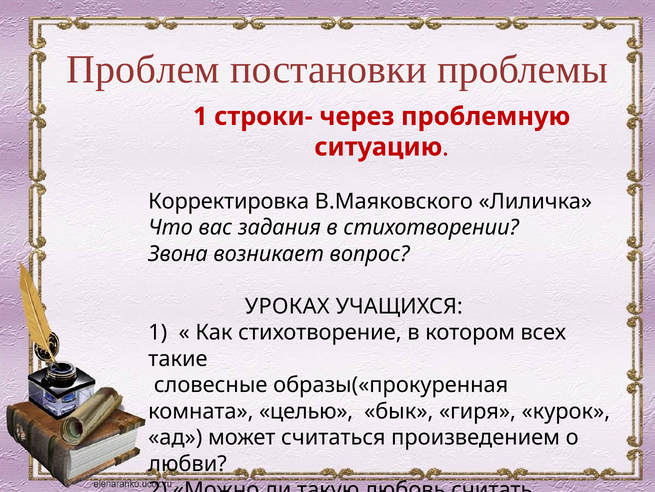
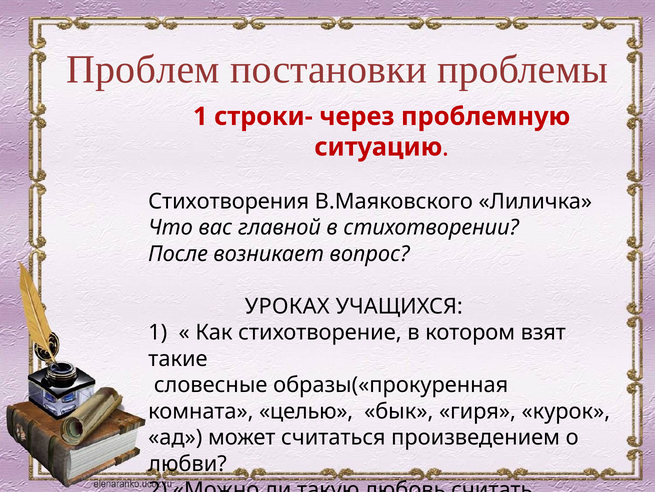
Корректировка: Корректировка -> Стихотворения (229, 201)
задания: задания -> главной (279, 227)
Звона: Звона -> После (178, 254)
всех: всех -> взят (543, 332)
